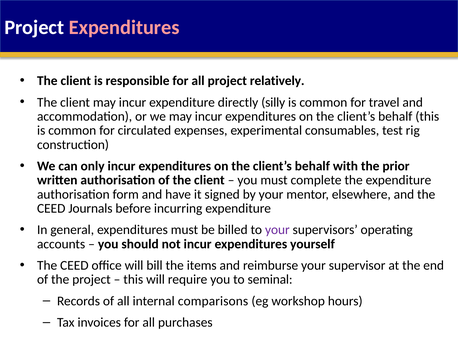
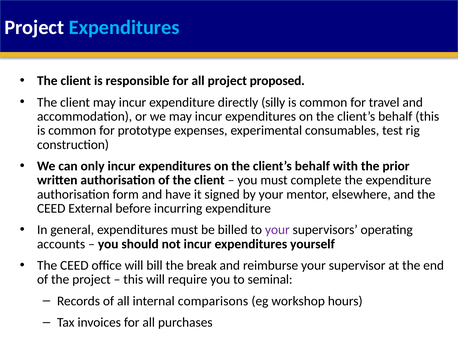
Expenditures colour: pink -> light blue (124, 27)
relatively: relatively -> proposed (277, 81)
circulated: circulated -> prototype (144, 130)
Journals: Journals -> External (90, 208)
items: items -> break (202, 265)
